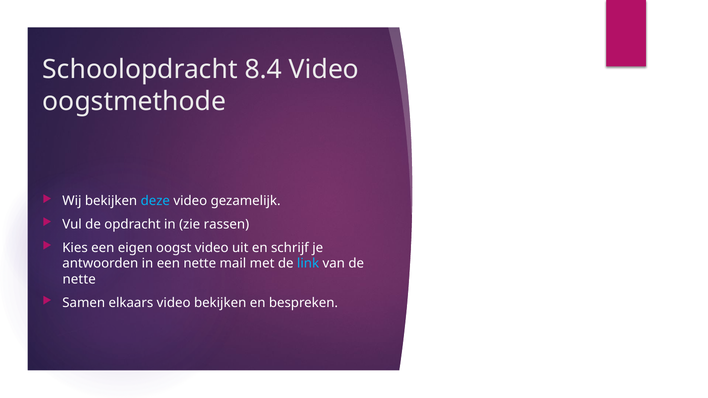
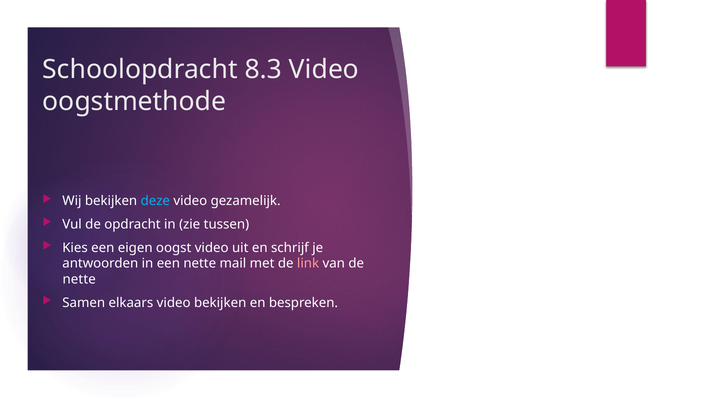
8.4: 8.4 -> 8.3 (263, 70)
rassen: rassen -> tussen (226, 224)
link colour: light blue -> pink (308, 264)
